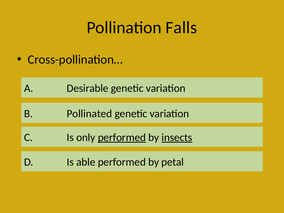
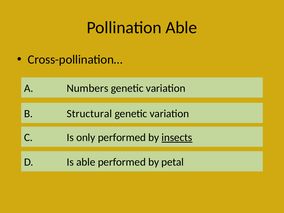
Pollination Falls: Falls -> Able (181, 27)
Desirable: Desirable -> Numbers (88, 88)
Pollinated: Pollinated -> Structural (89, 114)
performed underline: present -> none (122, 137)
